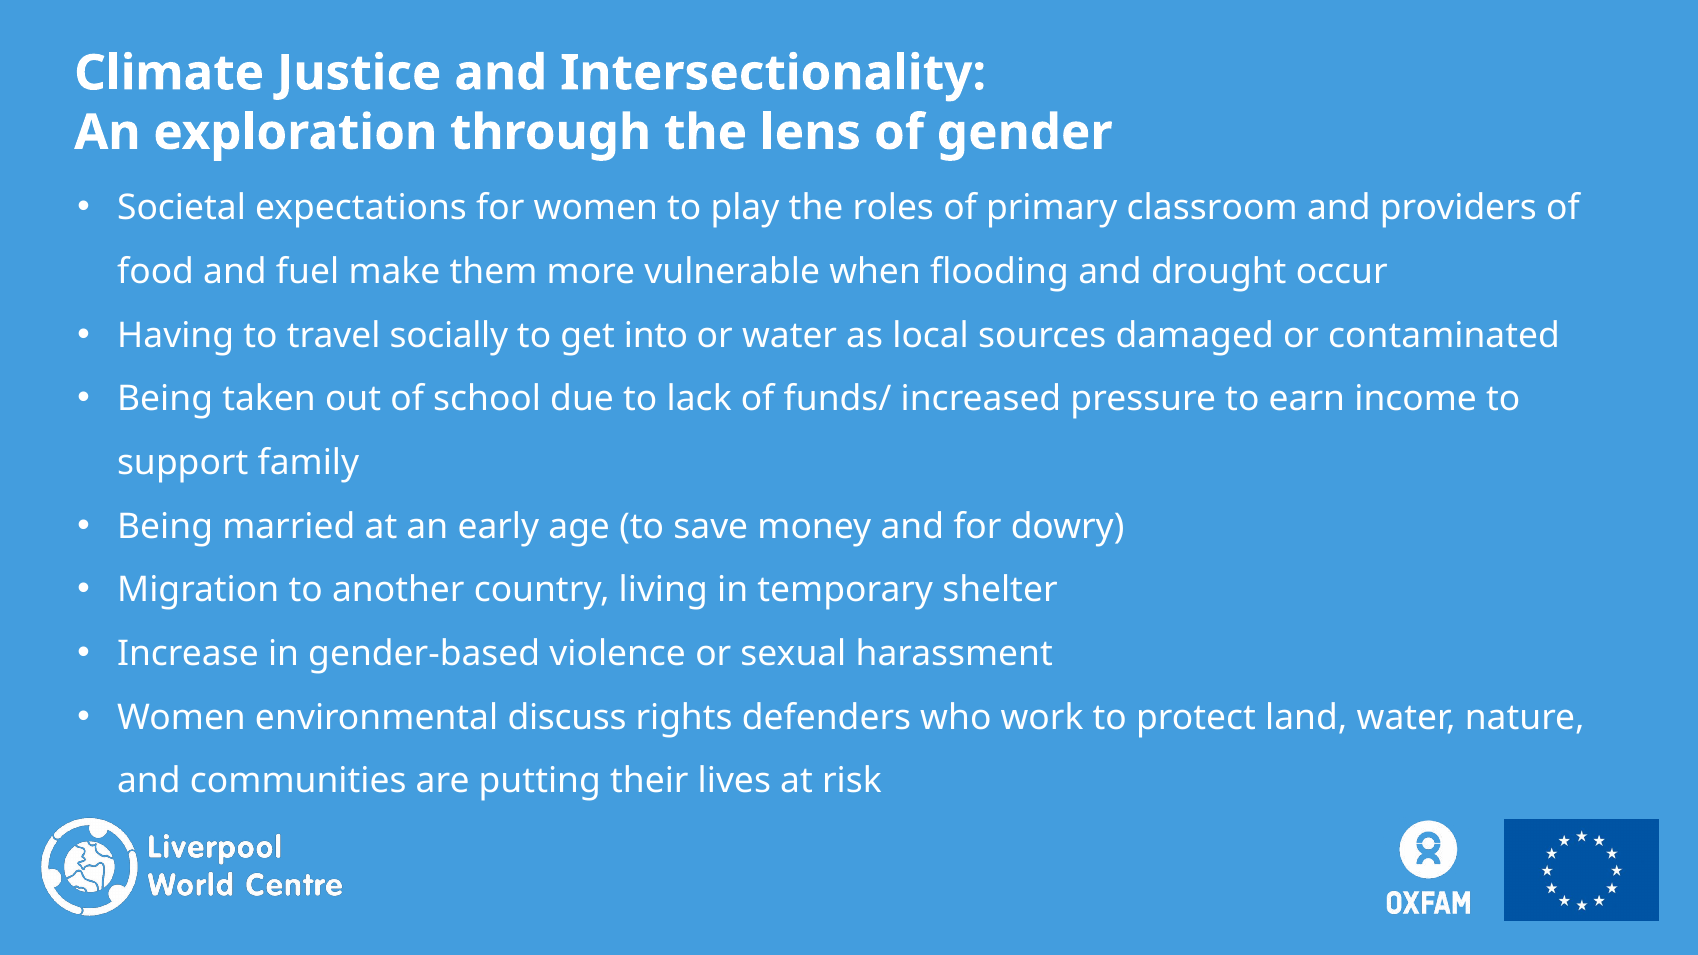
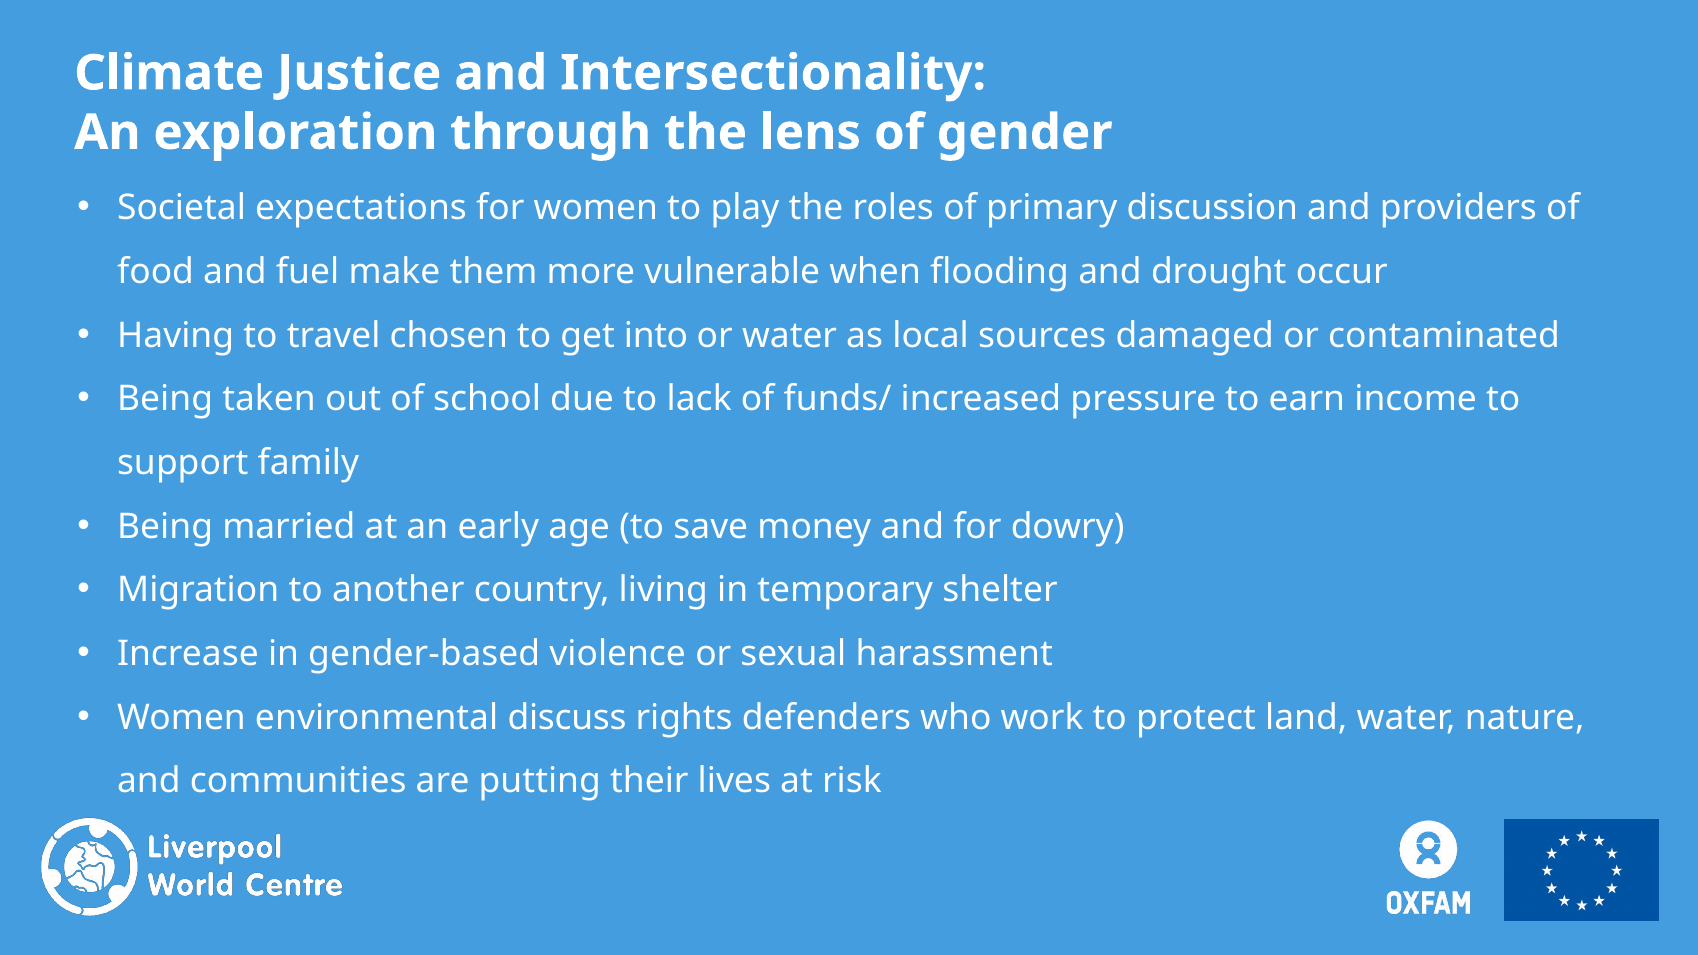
classroom: classroom -> discussion (1212, 208)
socially: socially -> chosen (449, 335)
